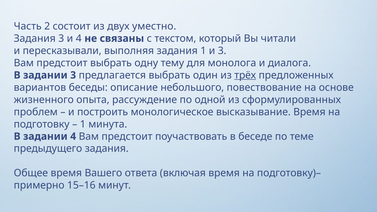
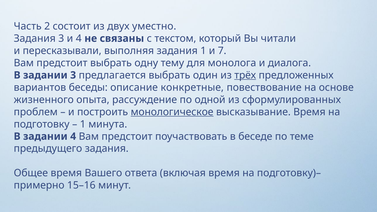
и 3: 3 -> 7 (222, 51)
небольшого: небольшого -> конкретные (192, 87)
монологическое underline: none -> present (172, 112)
